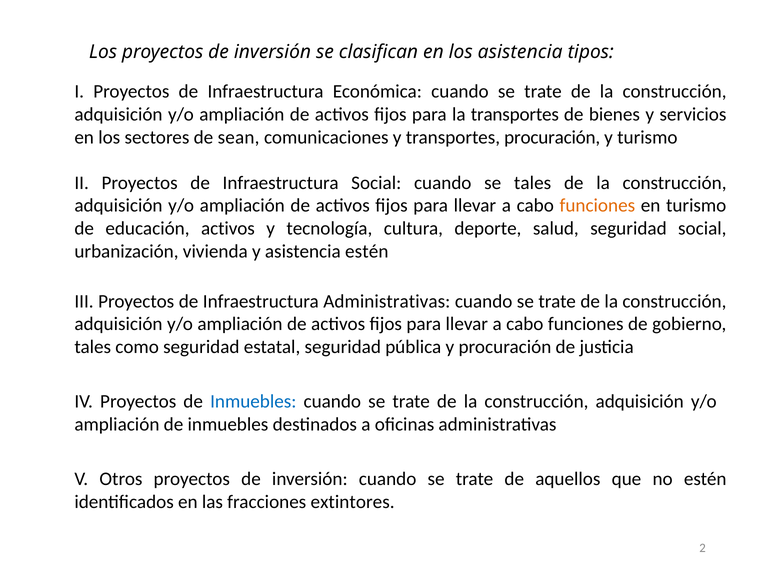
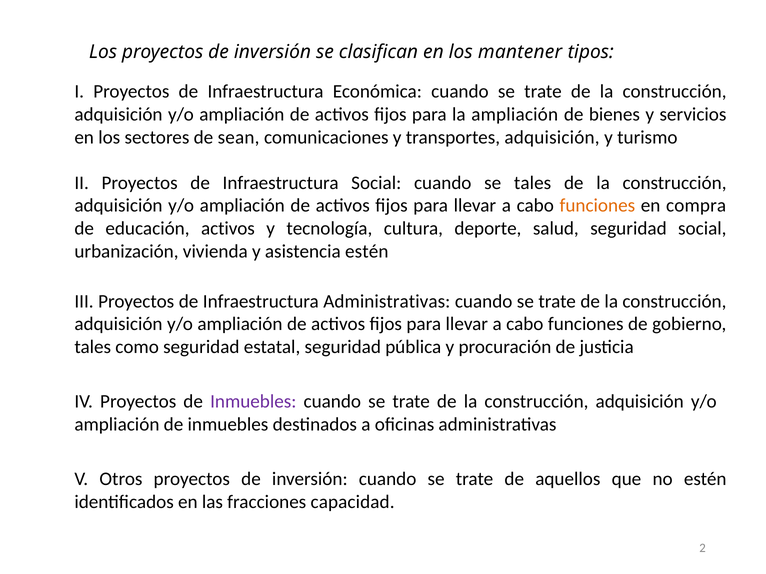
los asistencia: asistencia -> mantener (520, 52)
la transportes: transportes -> ampliación (515, 115)
transportes procuración: procuración -> adquisición (552, 138)
en turismo: turismo -> compra (696, 206)
Inmuebles colour: blue -> purple (253, 402)
extintores: extintores -> capacidad (353, 502)
